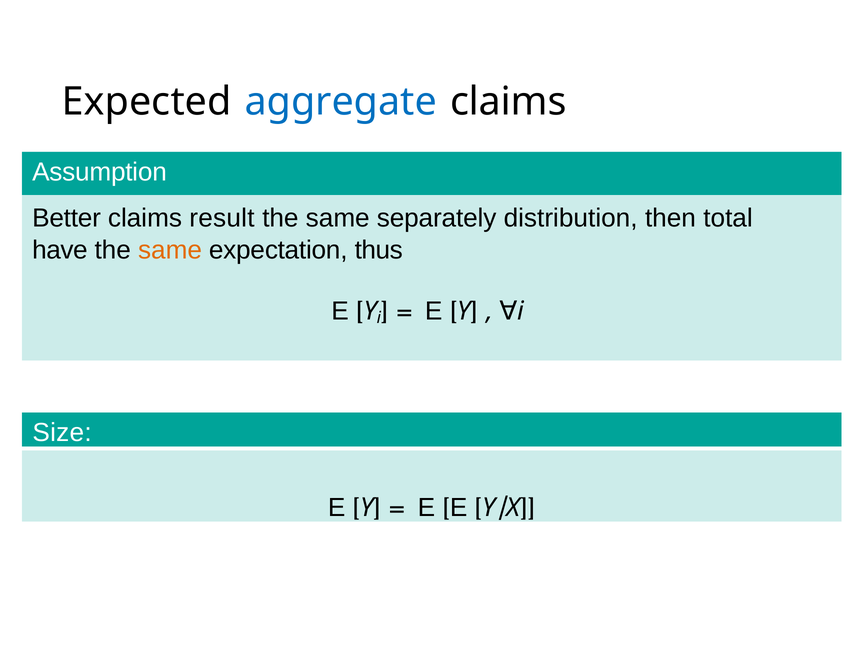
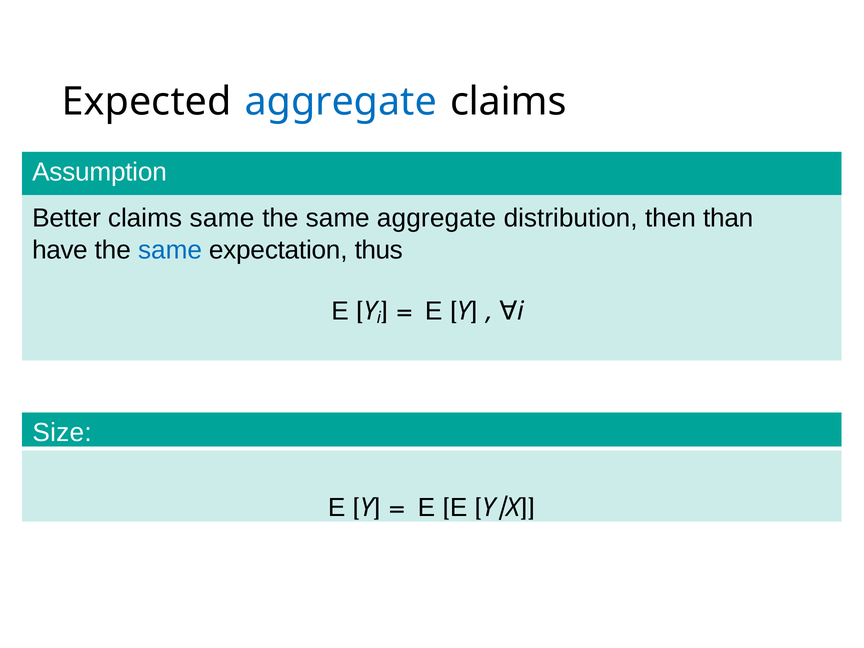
claims result: result -> same (222, 219)
same separately: separately -> aggregate (436, 219)
total: total -> than (728, 219)
same colour: orange -> blue (170, 251)
